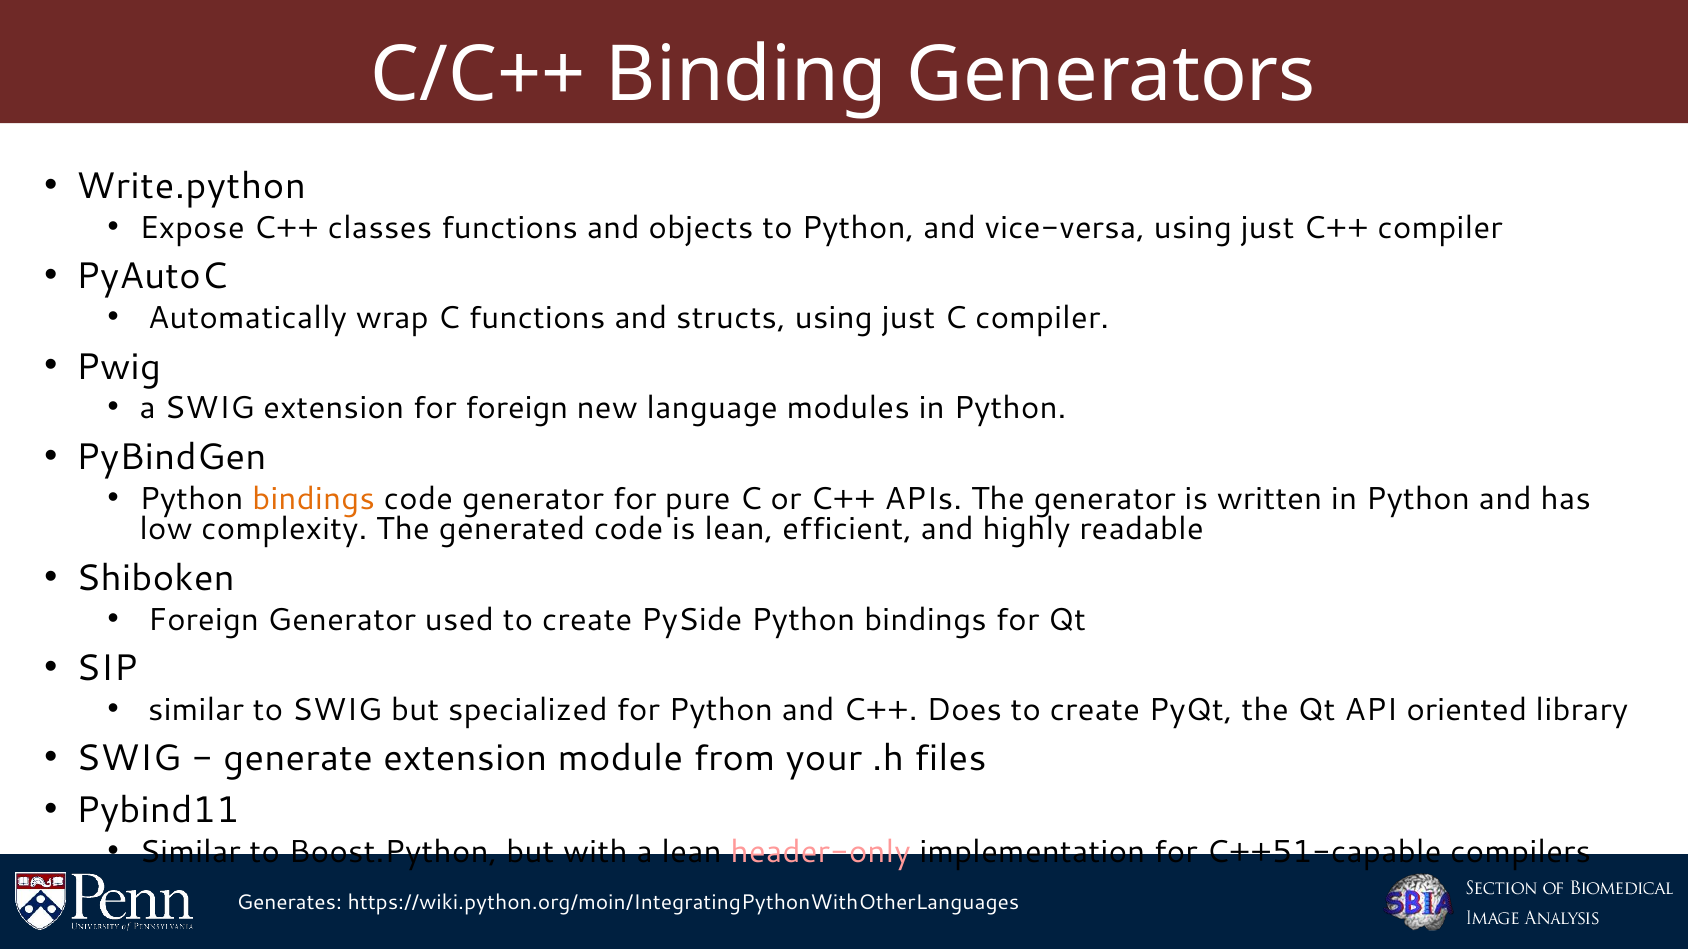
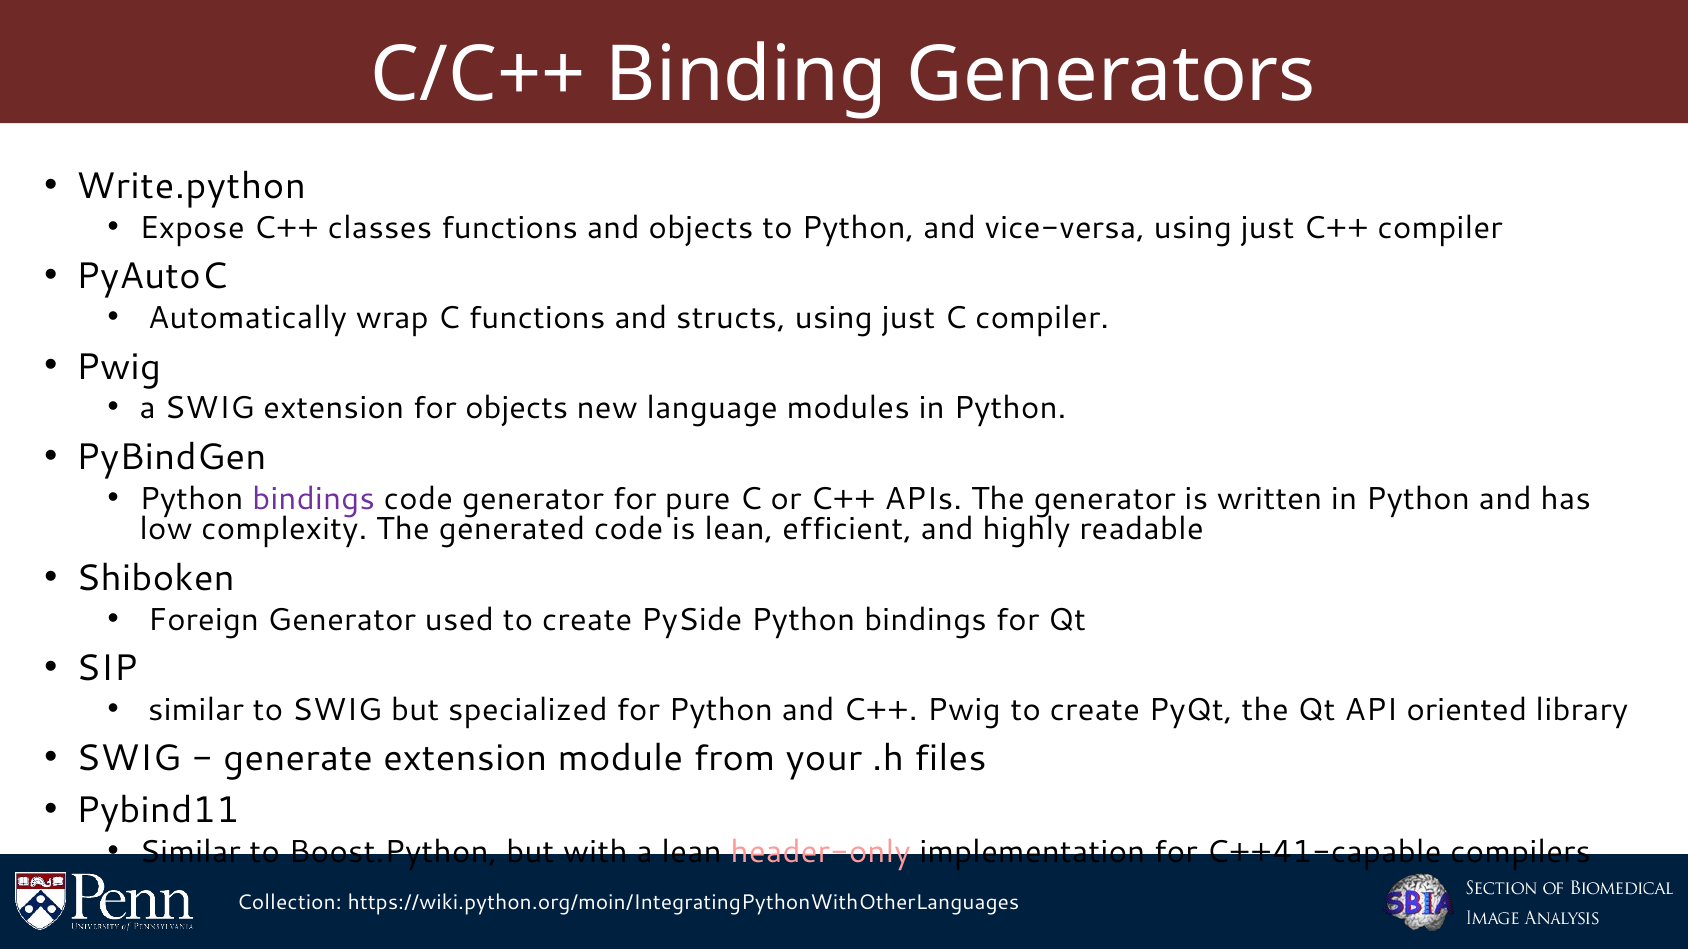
for foreign: foreign -> objects (517, 409)
bindings colour: orange -> purple (314, 499)
C++ Does: Does -> Pwig (964, 710)
C++51-capable: C++51-capable -> C++41-capable (1324, 852)
Generates: Generates -> Collection (289, 903)
